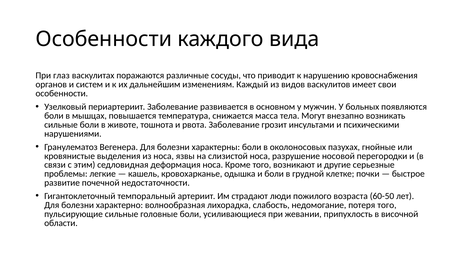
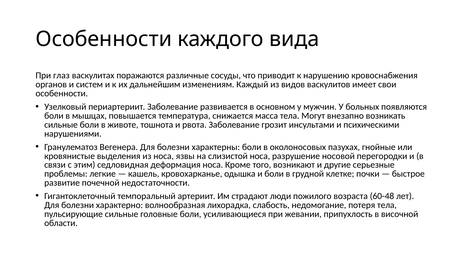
60-50: 60-50 -> 60-48 (382, 196)
потеря того: того -> тела (387, 205)
